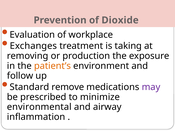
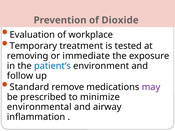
Exchanges: Exchanges -> Temporary (33, 46)
taking: taking -> tested (128, 46)
production: production -> immediate (86, 56)
patient’s colour: orange -> blue (52, 66)
